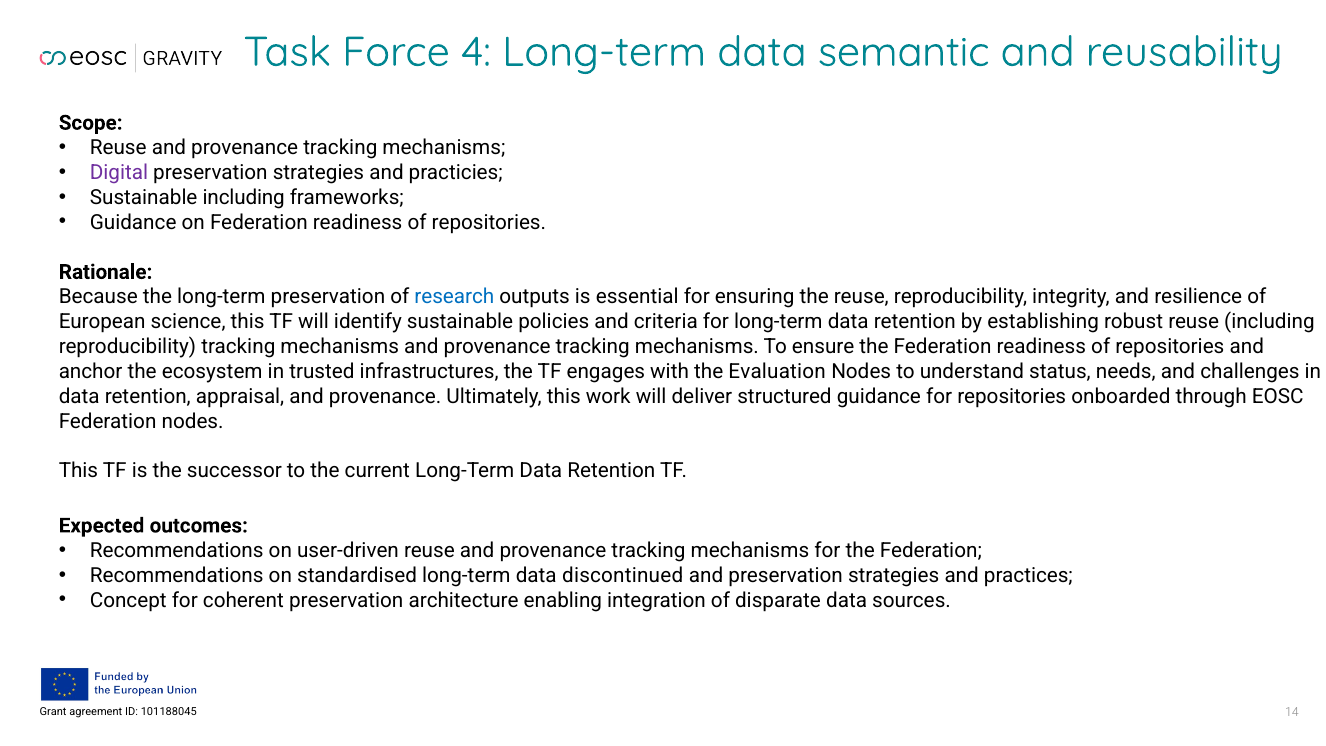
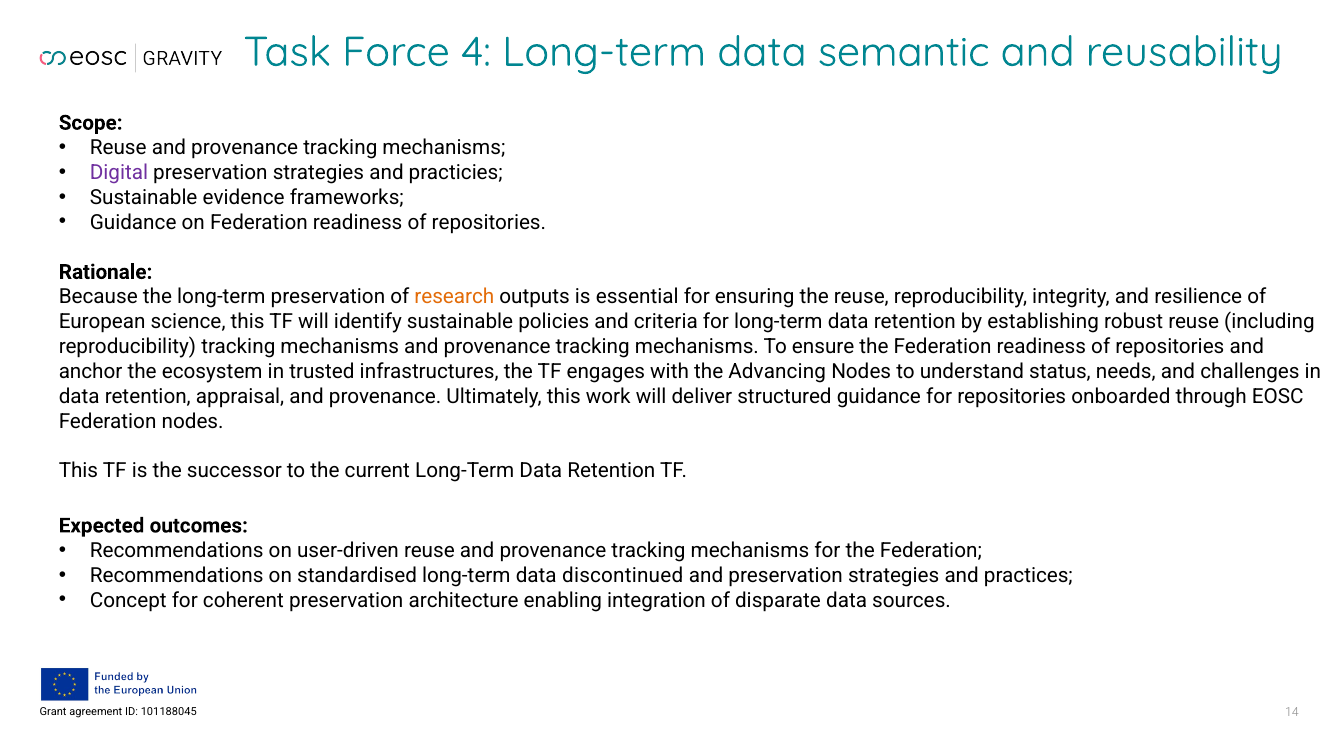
Sustainable including: including -> evidence (244, 197)
research colour: blue -> orange (454, 297)
Evaluation: Evaluation -> Advancing (777, 371)
